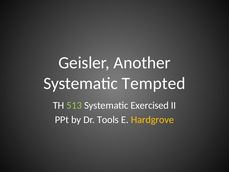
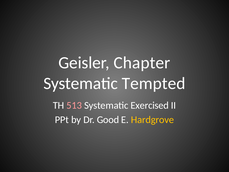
Another: Another -> Chapter (142, 63)
513 colour: light green -> pink (74, 105)
Tools: Tools -> Good (108, 120)
